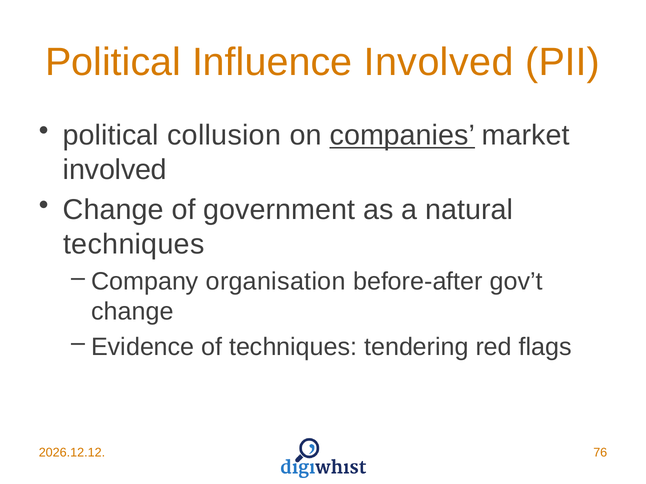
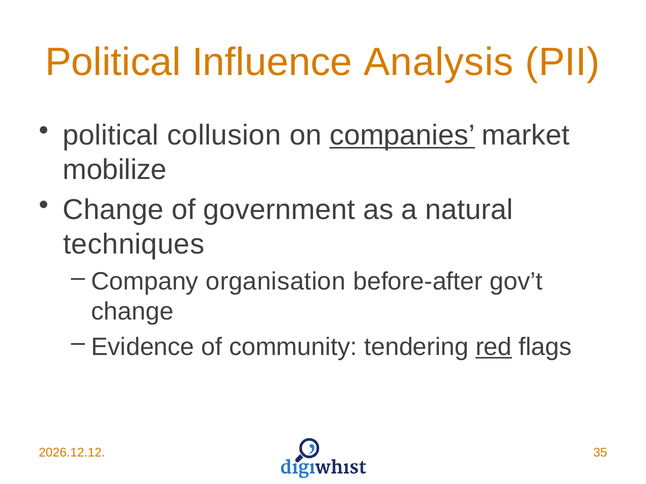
Influence Involved: Involved -> Analysis (439, 63)
involved: involved -> mobilize (115, 170)
of techniques: techniques -> community (293, 347)
red underline: none -> present (494, 347)
76: 76 -> 35 (600, 453)
